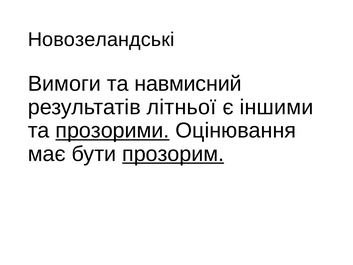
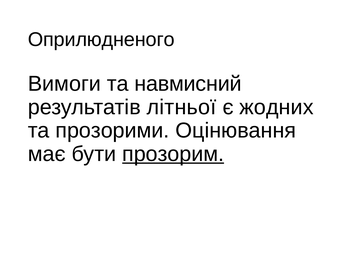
Новозеландські: Новозеландські -> Оприлюдненого (101, 40)
іншими: іншими -> жодних (277, 107)
прозорими underline: present -> none (112, 130)
